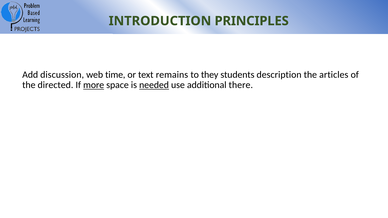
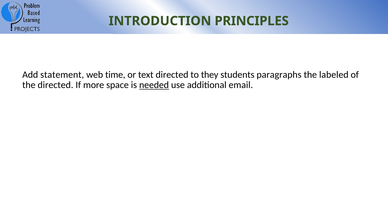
discussion: discussion -> statement (62, 75)
text remains: remains -> directed (172, 75)
description: description -> paragraphs (279, 75)
articles: articles -> labeled (334, 75)
more underline: present -> none (94, 85)
there: there -> email (241, 85)
